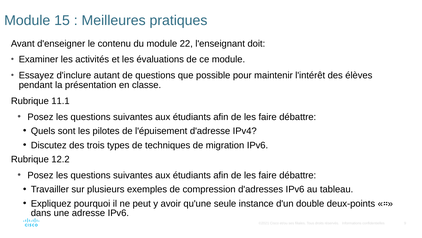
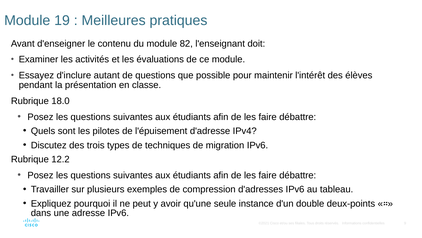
15: 15 -> 19 (62, 20)
22: 22 -> 82 (186, 44)
11.1: 11.1 -> 18.0 (61, 101)
